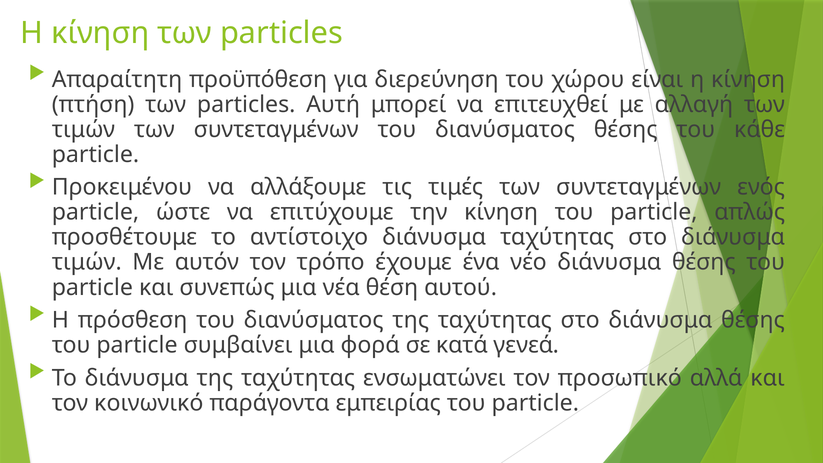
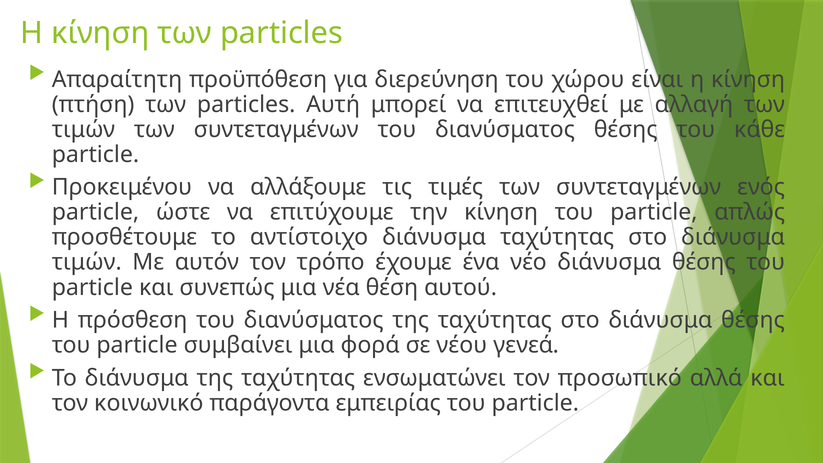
κατά: κατά -> νέου (462, 345)
